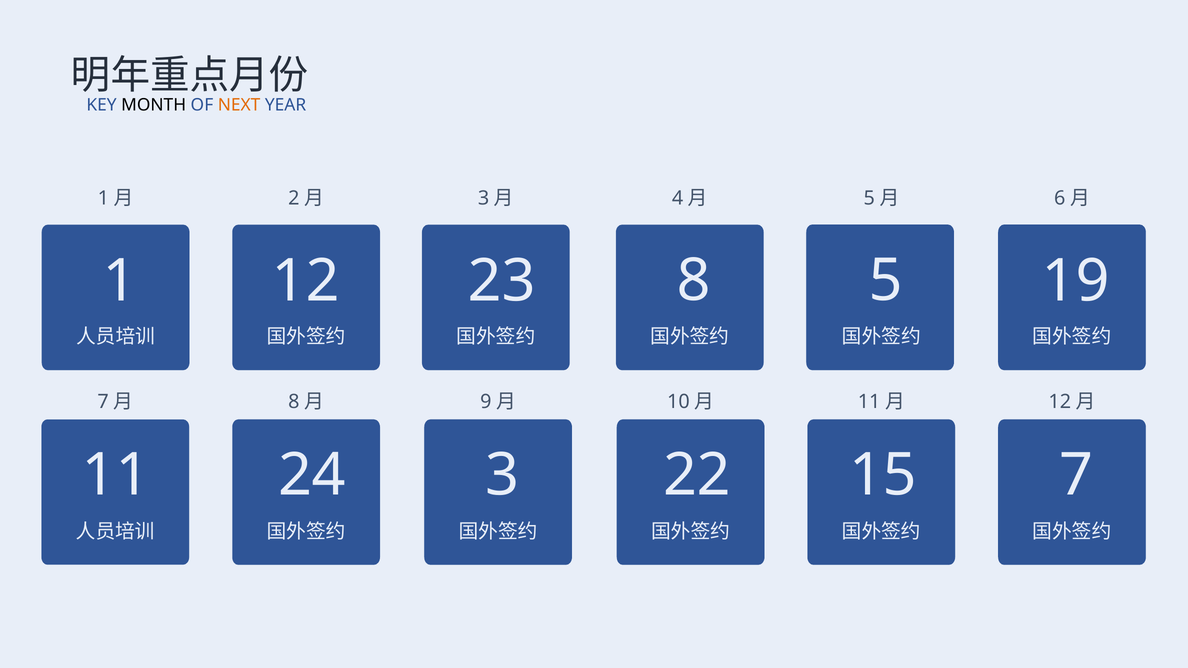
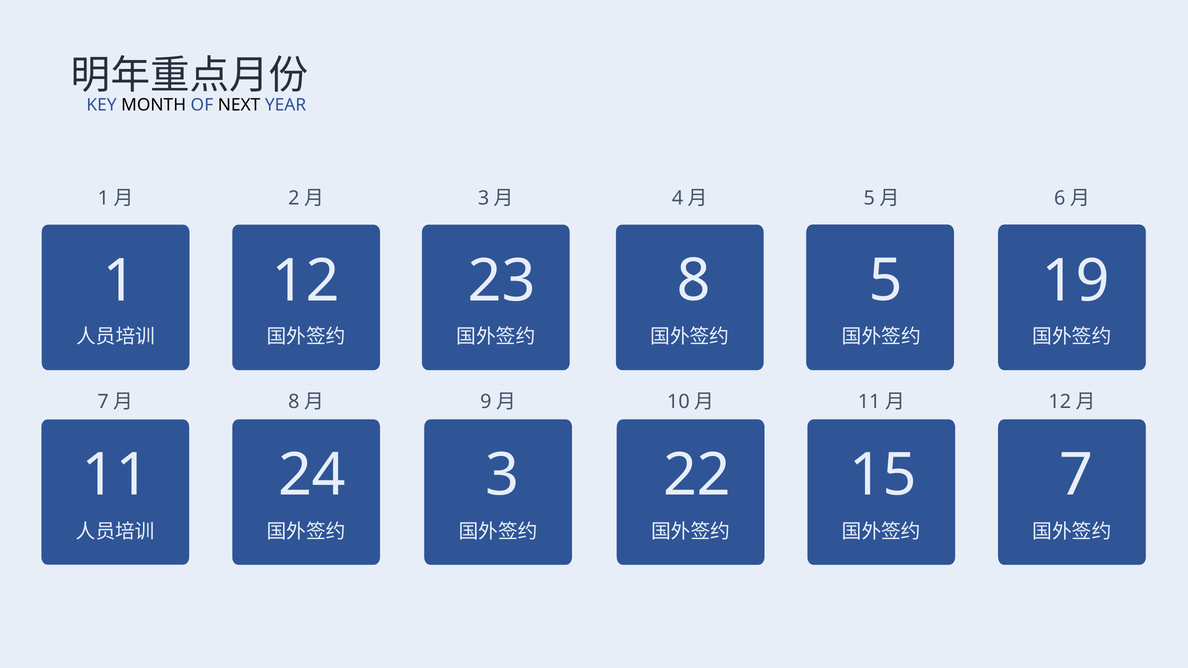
NEXT colour: orange -> black (239, 105)
